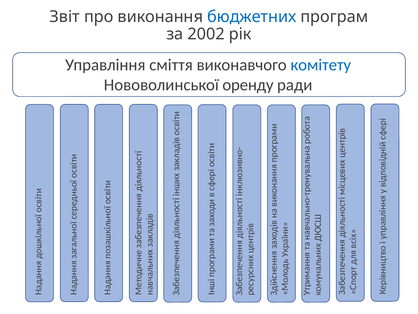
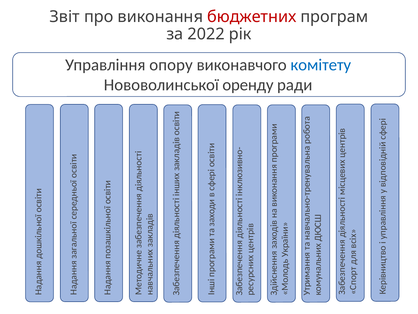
бюджетних colour: blue -> red (252, 17)
2002: 2002 -> 2022 (206, 34)
сміття: сміття -> опору (171, 65)
